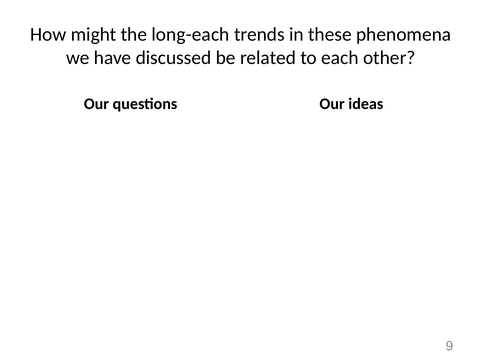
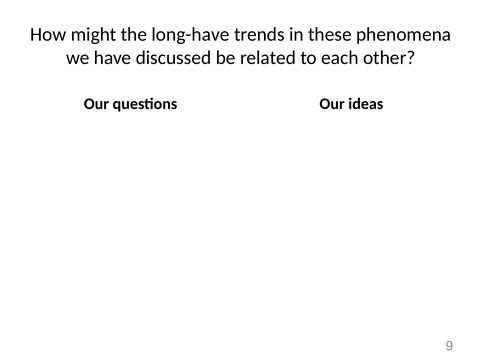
long-each: long-each -> long-have (190, 34)
